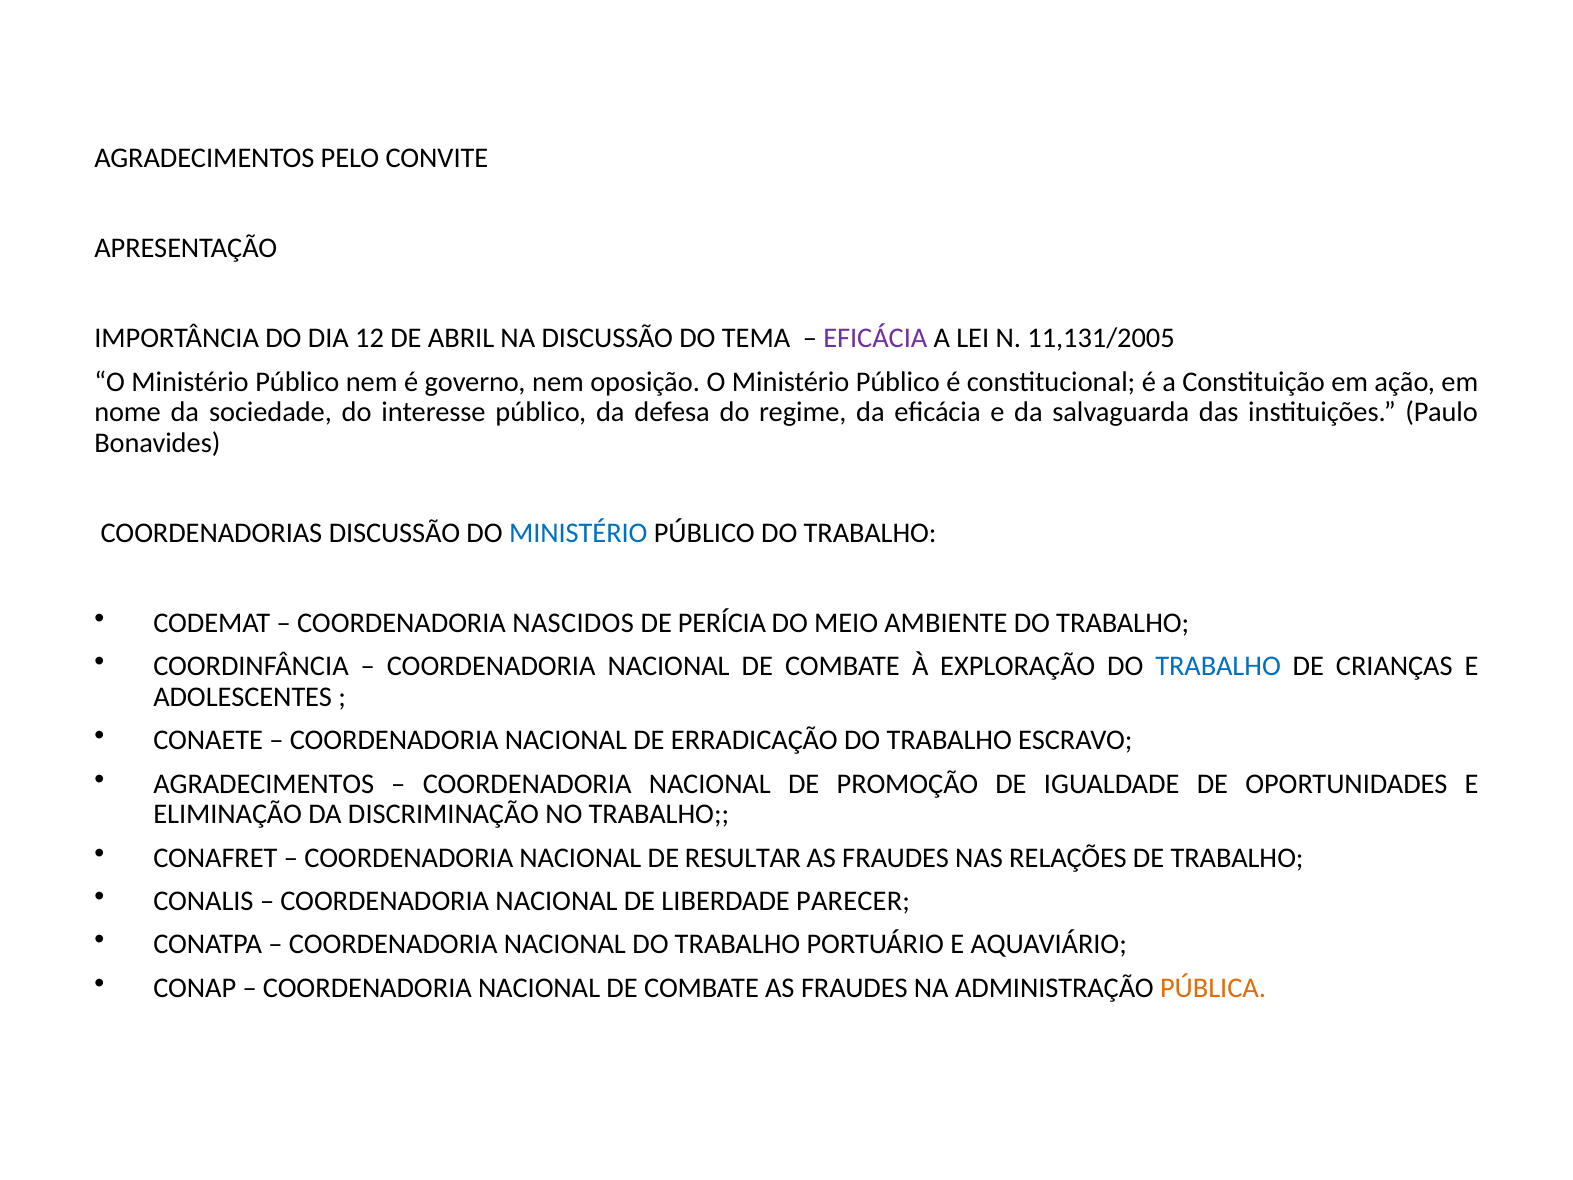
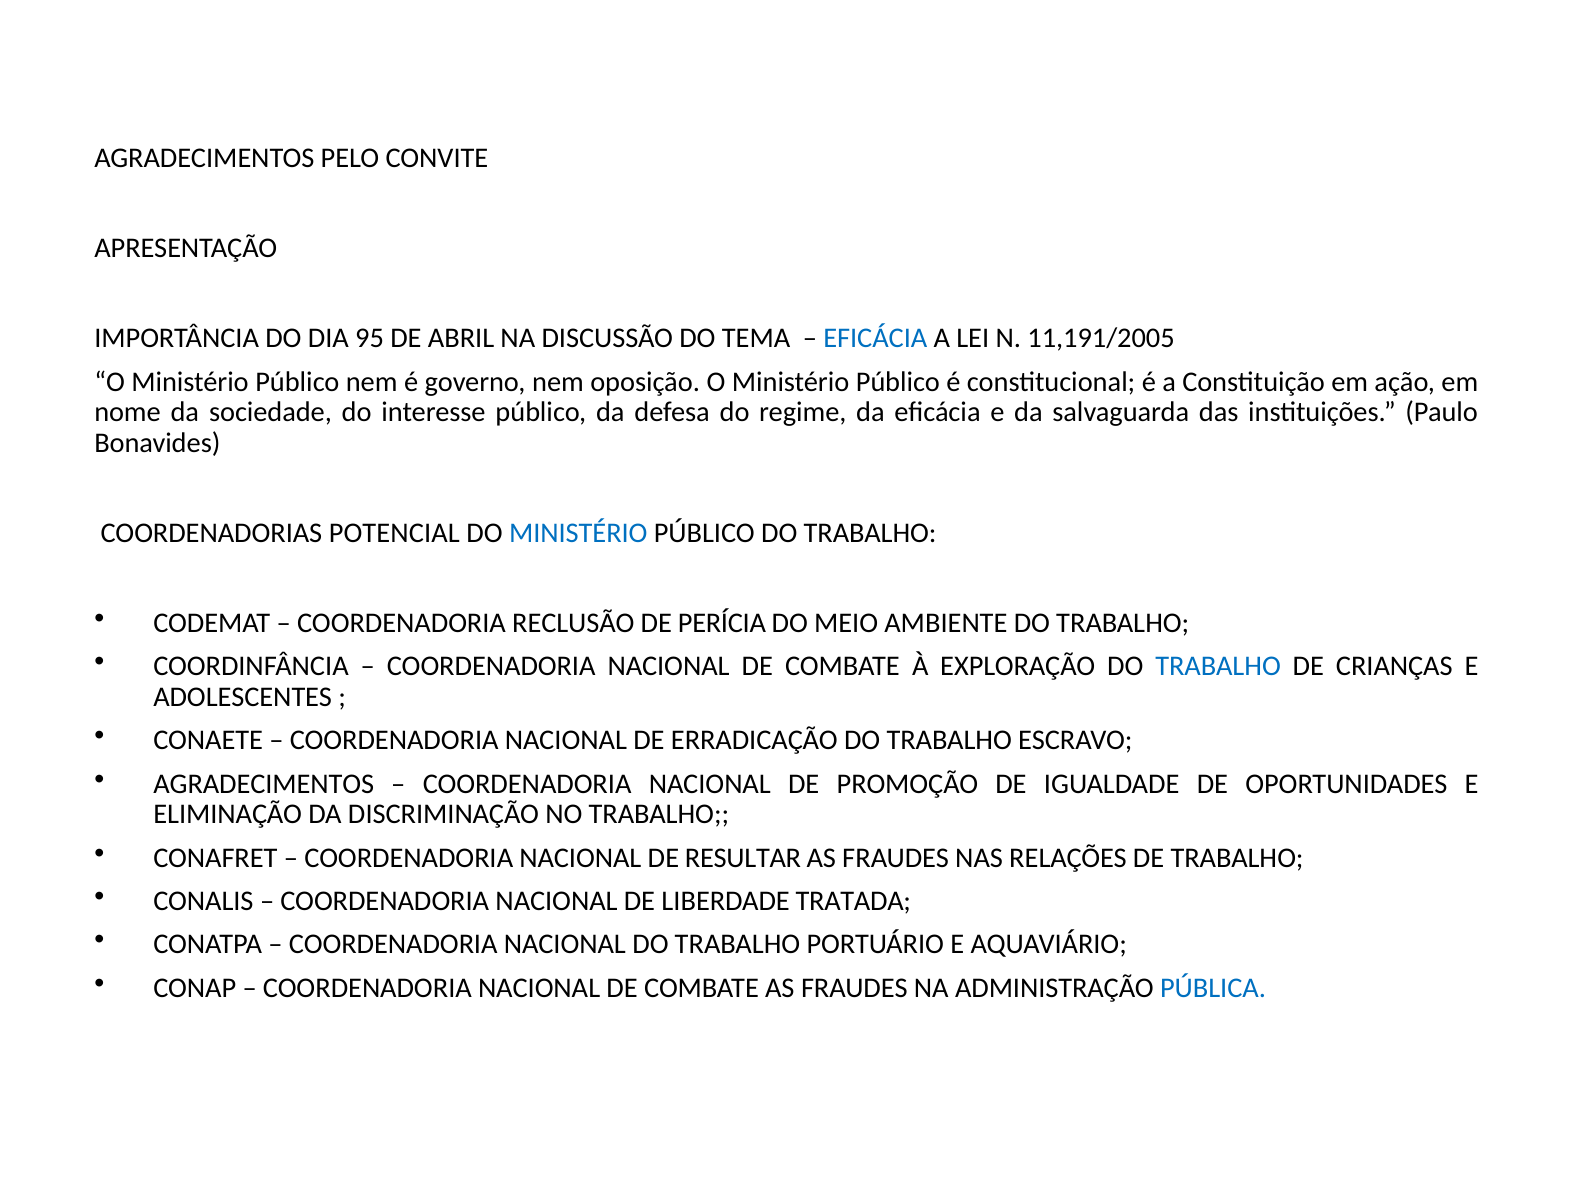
12: 12 -> 95 (370, 338)
EFICÁCIA colour: purple -> blue (875, 338)
11,131/2005: 11,131/2005 -> 11,191/2005 (1101, 338)
COORDENADORIAS DISCUSSÃO: DISCUSSÃO -> POTENCIAL (394, 533)
NASCIDOS: NASCIDOS -> RECLUSÃO (573, 623)
PARECER: PARECER -> TRATADA (853, 901)
PÚBLICA colour: orange -> blue (1213, 988)
